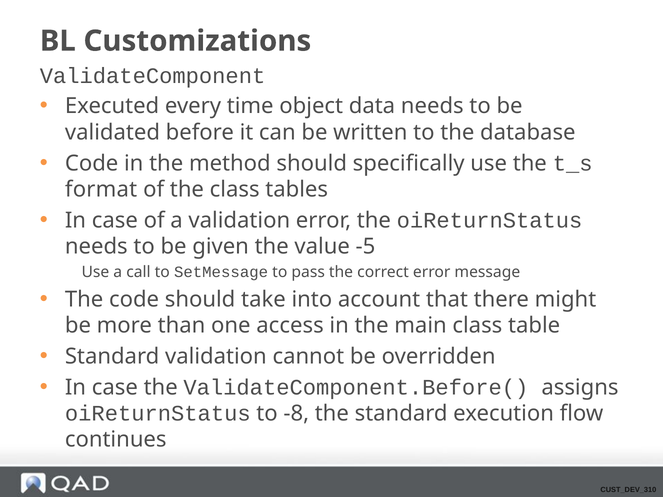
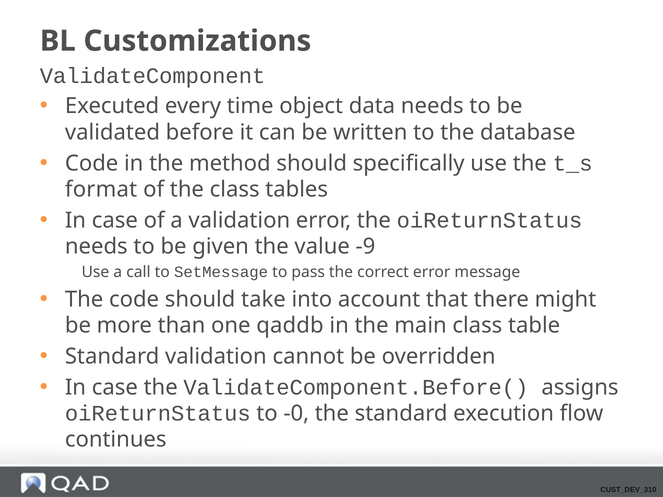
-5: -5 -> -9 (365, 247)
access: access -> qaddb (290, 326)
-8: -8 -> -0 (296, 414)
